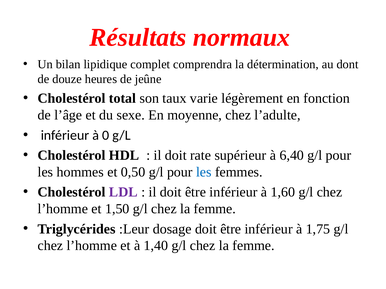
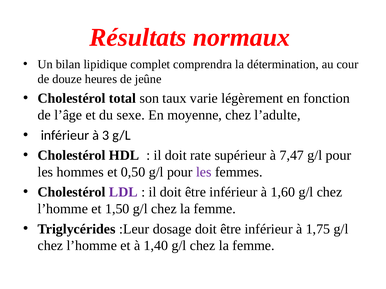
dont: dont -> cour (347, 64)
0: 0 -> 3 (106, 135)
6,40: 6,40 -> 7,47 (292, 156)
les colour: blue -> purple (204, 172)
